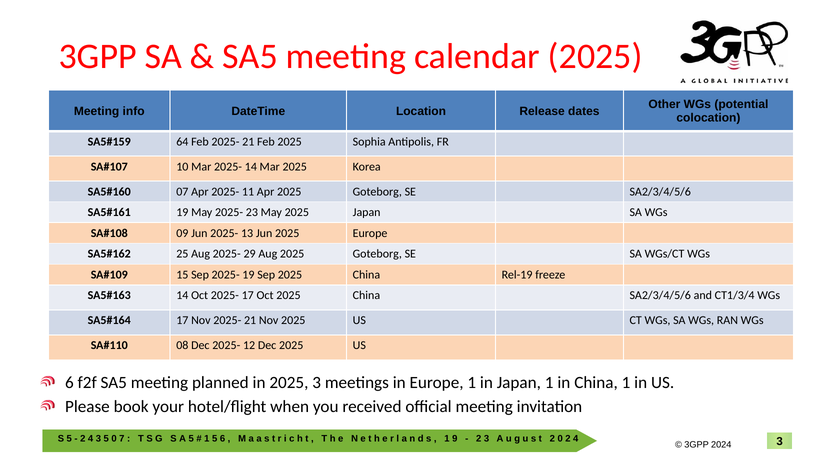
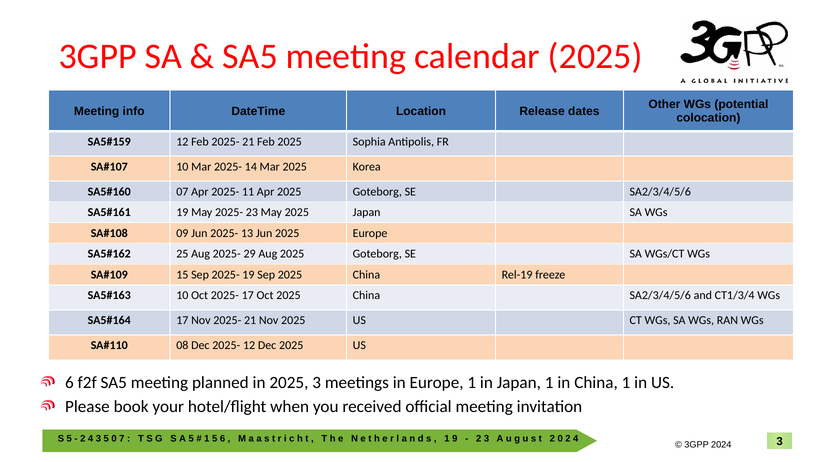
64: 64 -> 12 (182, 142)
14: 14 -> 10 (182, 296)
